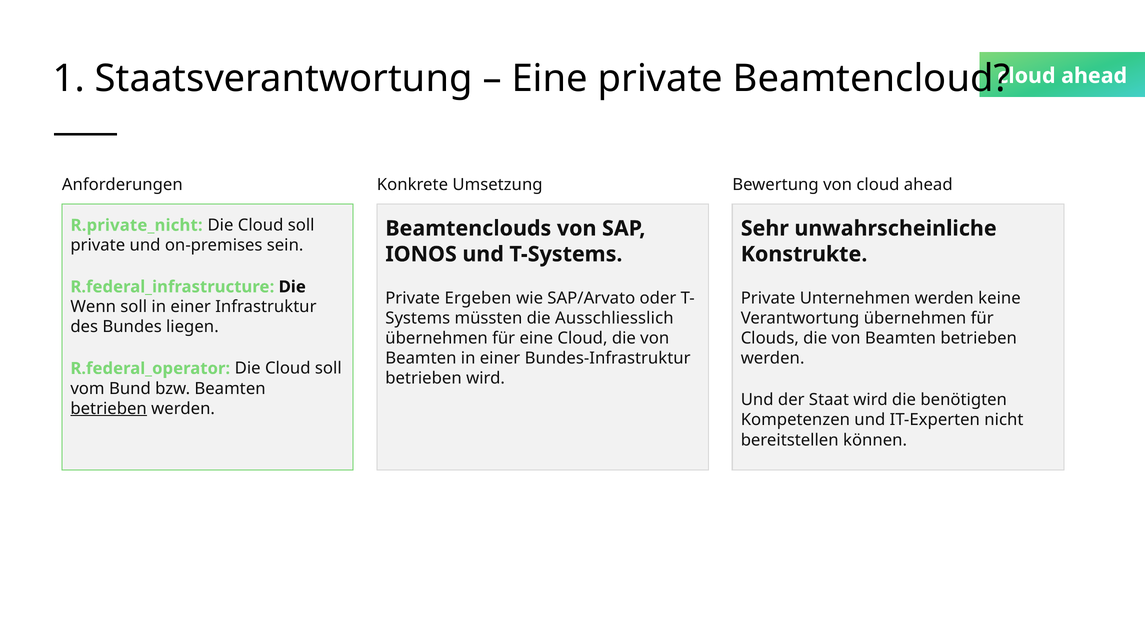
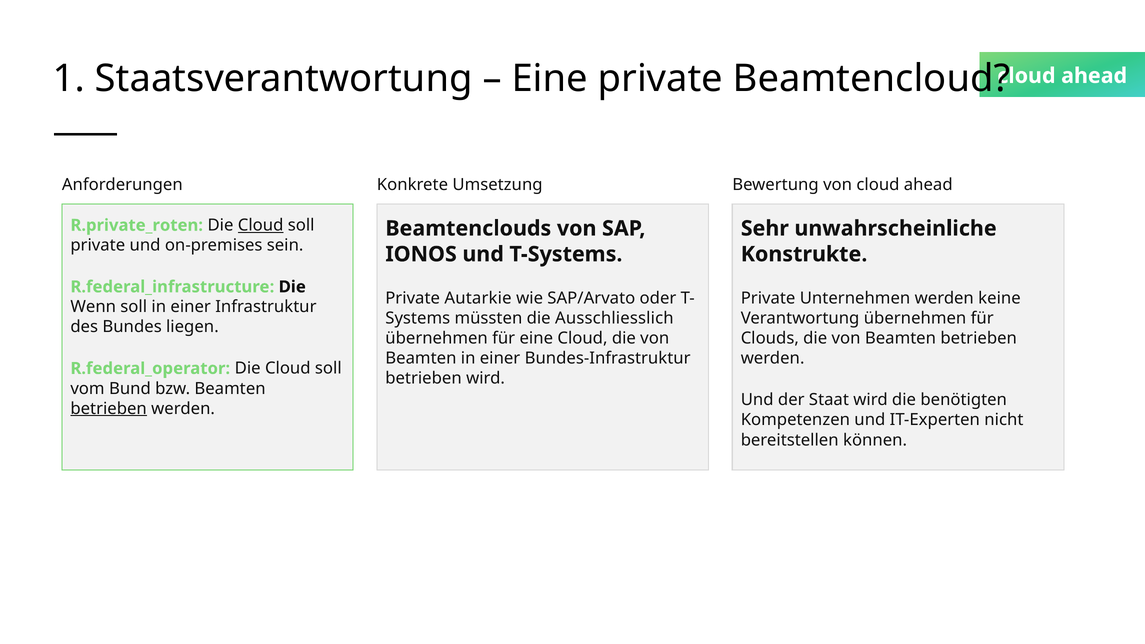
R.private_nicht: R.private_nicht -> R.private_roten (137, 225)
Cloud underline: none -> present (261, 225)
Ergeben: Ergeben -> Autarkie (478, 298)
